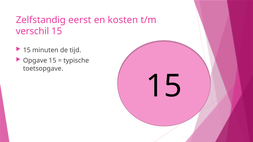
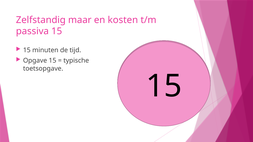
eerst: eerst -> maar (80, 20)
verschil: verschil -> passiva (32, 31)
